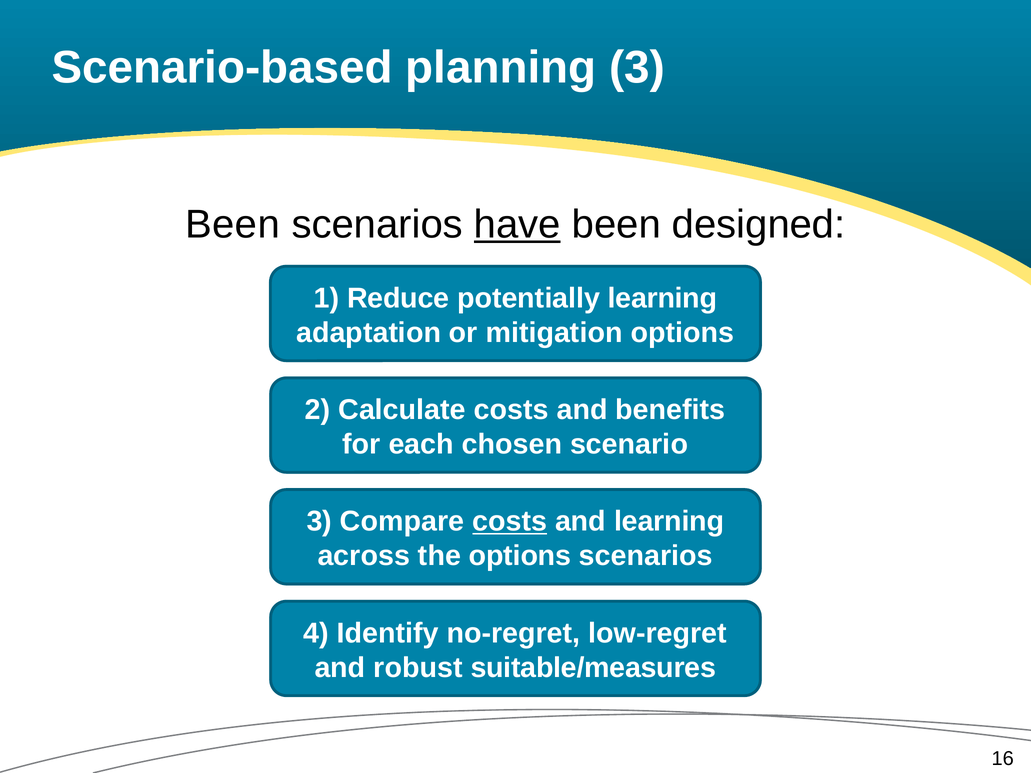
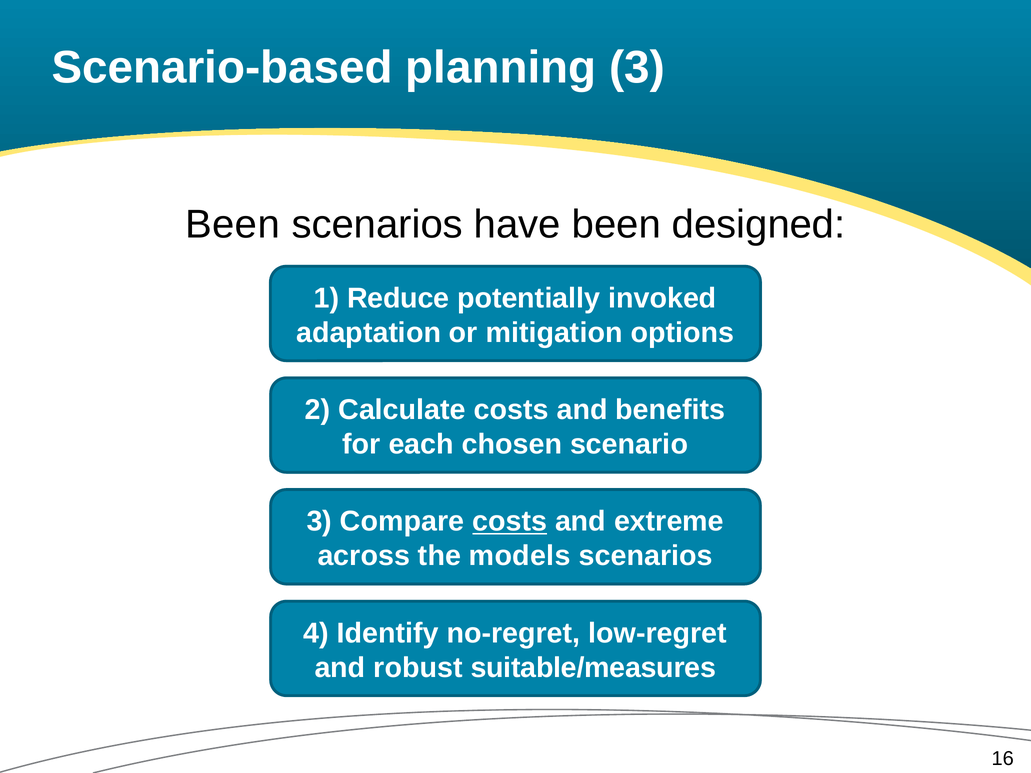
have underline: present -> none (517, 224)
potentially learning: learning -> invoked (662, 298)
and learning: learning -> extreme (669, 522)
the options: options -> models (520, 556)
